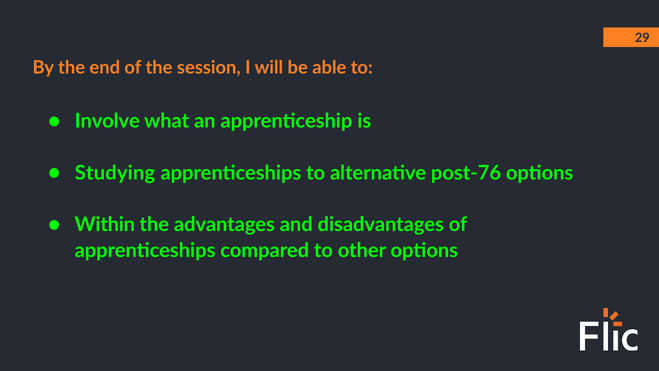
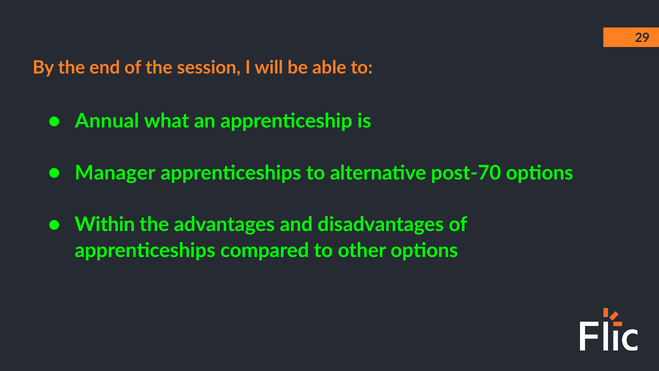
Involve: Involve -> Annual (107, 121)
Studying: Studying -> Manager (115, 173)
post-76: post-76 -> post-70 (466, 173)
